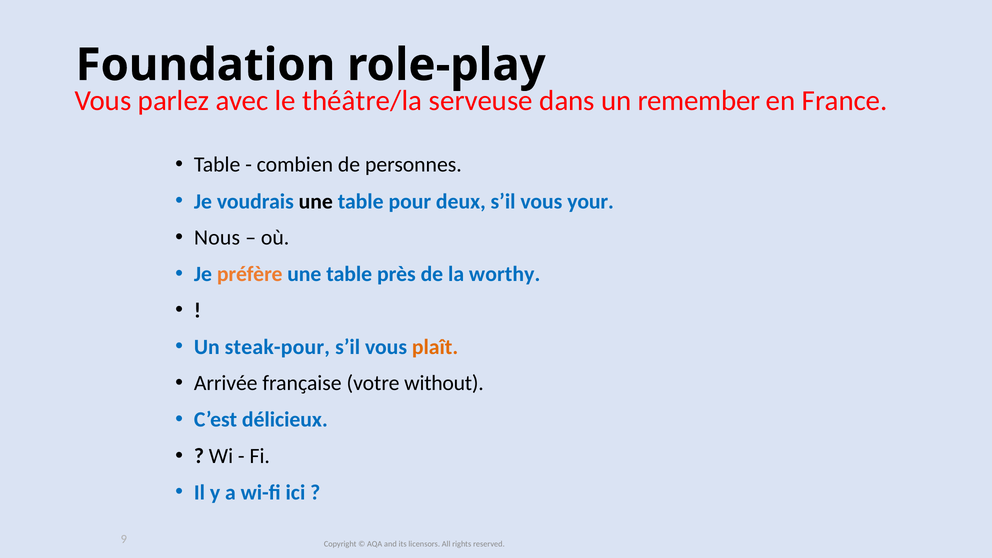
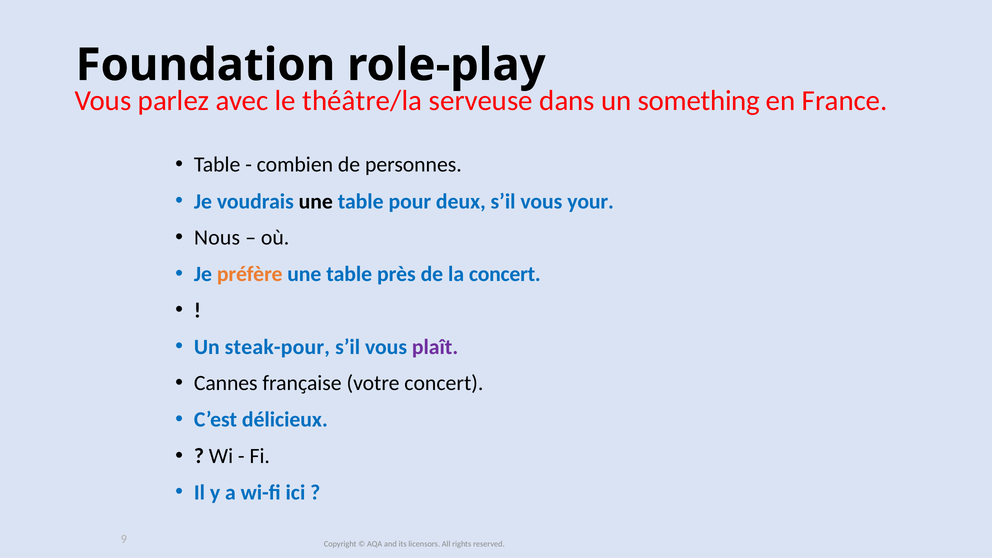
remember: remember -> something (699, 101)
la worthy: worthy -> concert (505, 274)
plaît colour: orange -> purple (435, 347)
Arrivée: Arrivée -> Cannes (226, 383)
votre without: without -> concert (444, 383)
